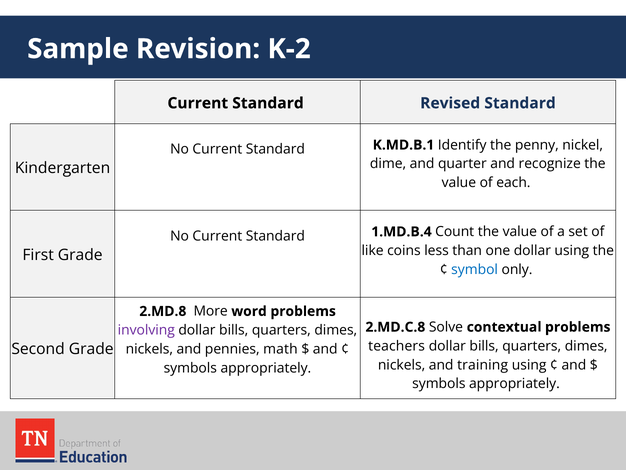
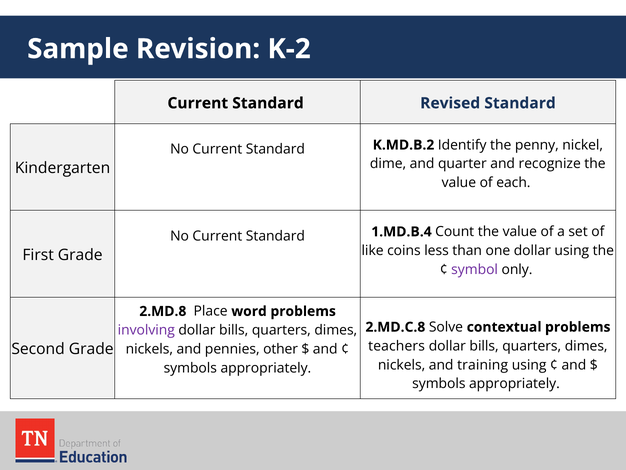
K.MD.B.1: K.MD.B.1 -> K.MD.B.2 (403, 145)
symbol colour: blue -> purple (475, 269)
More: More -> Place (211, 311)
math: math -> other (281, 349)
